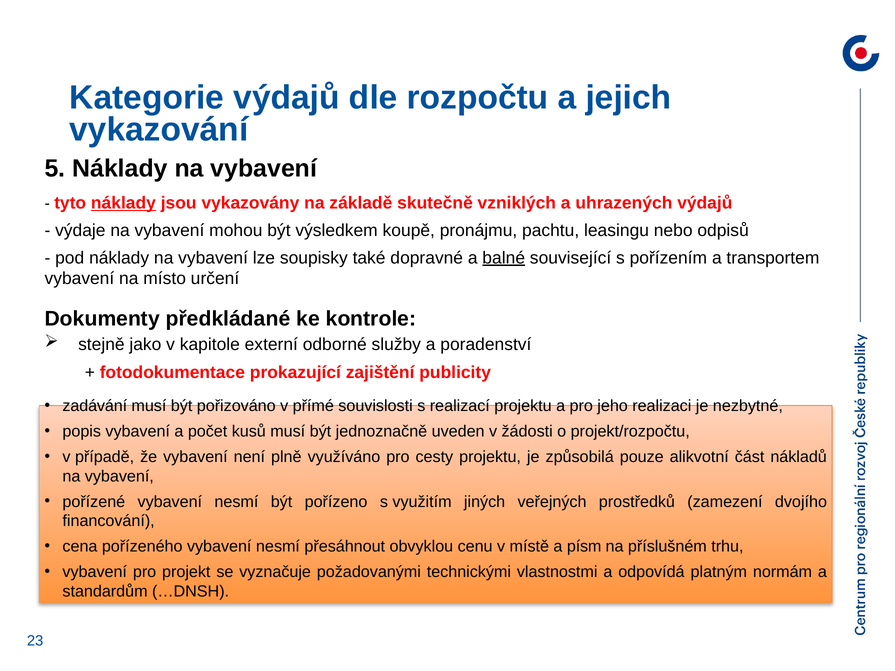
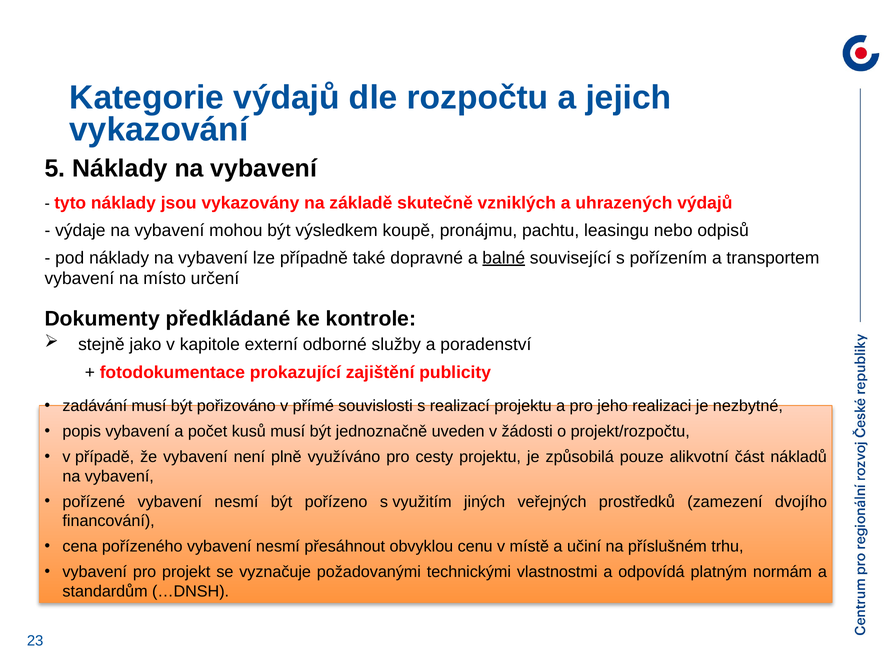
náklady underline: present -> none (123, 203)
soupisky: soupisky -> případně (314, 258)
písm: písm -> učiní (584, 547)
